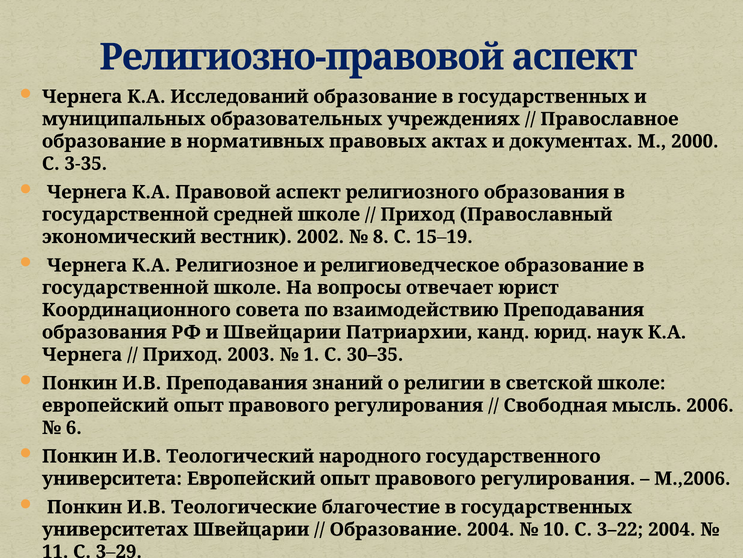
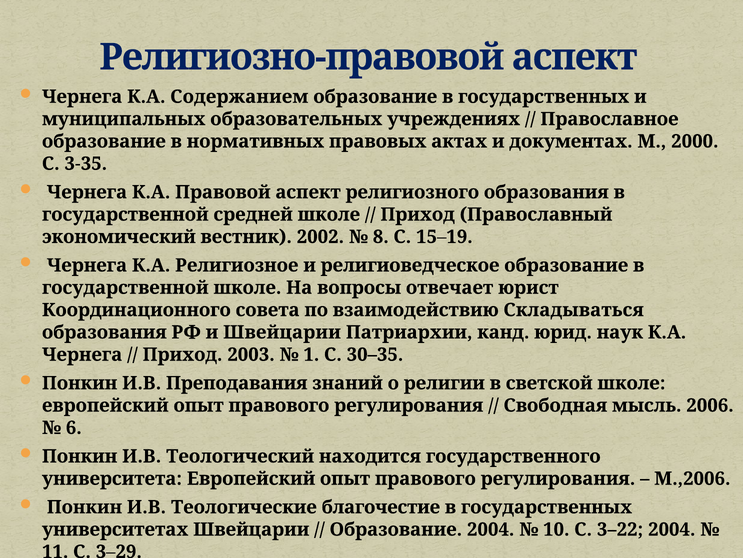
Исследований: Исследований -> Содержанием (239, 97)
взаимодействию Преподавания: Преподавания -> Складываться (574, 310)
народного: народного -> находится (370, 456)
